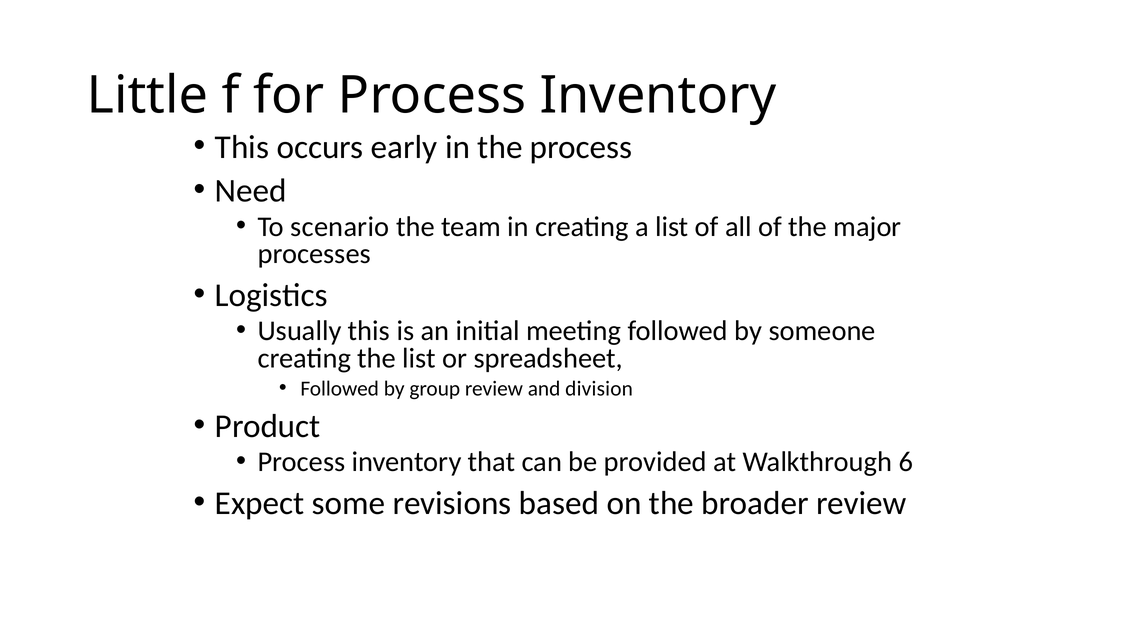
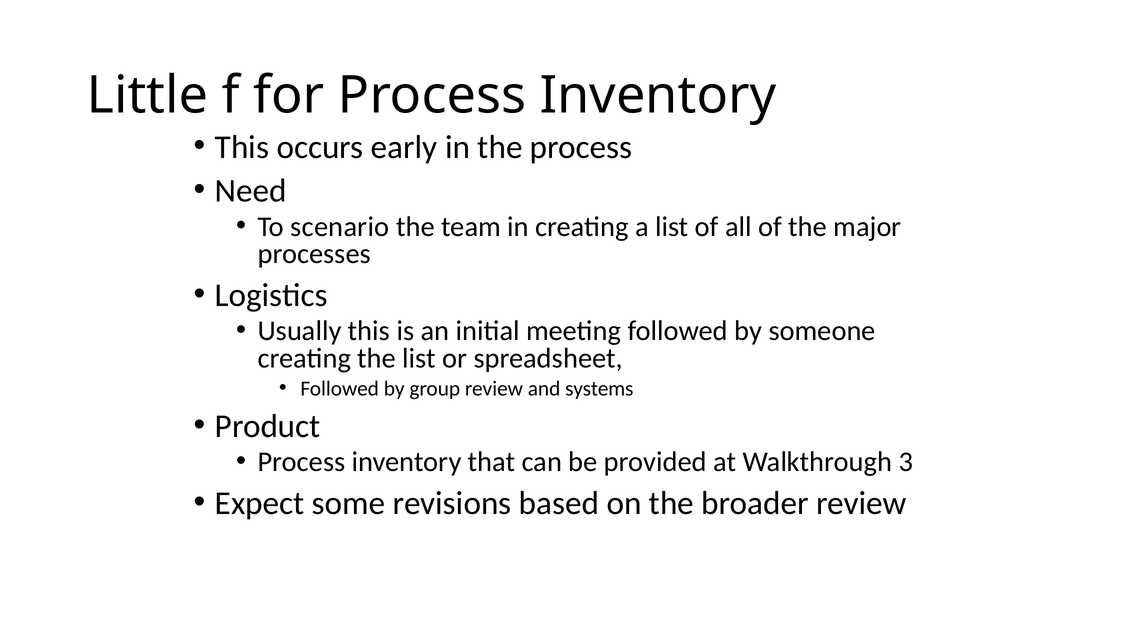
division: division -> systems (599, 388)
6: 6 -> 3 (906, 462)
